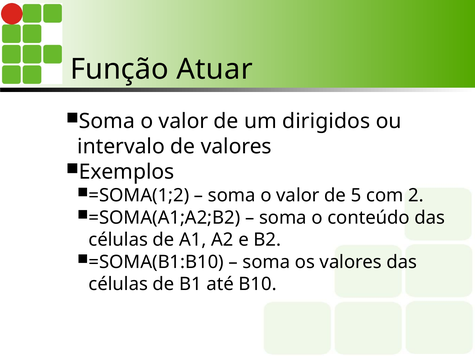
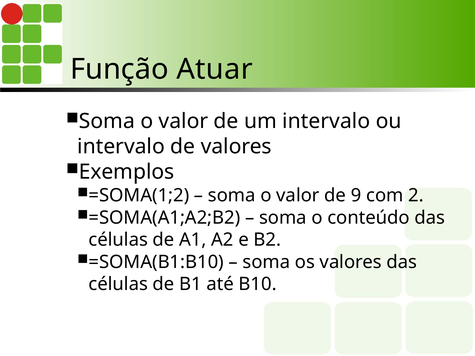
um dirigidos: dirigidos -> intervalo (326, 121)
de 5: 5 -> 9 (356, 196)
